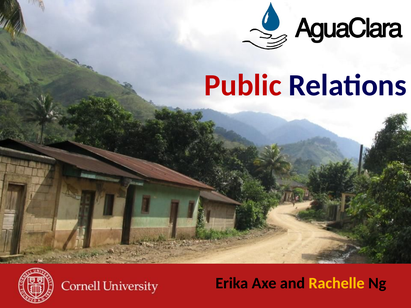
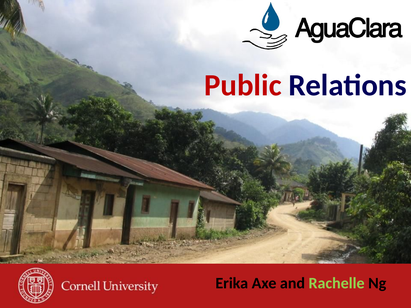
Rachelle colour: yellow -> light green (337, 283)
